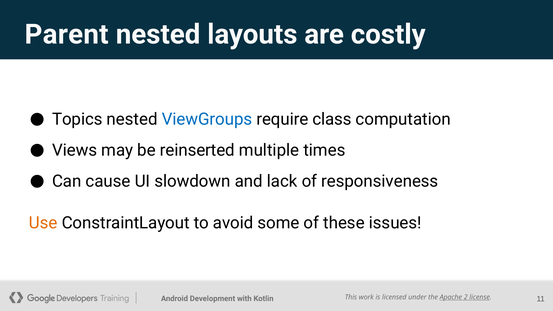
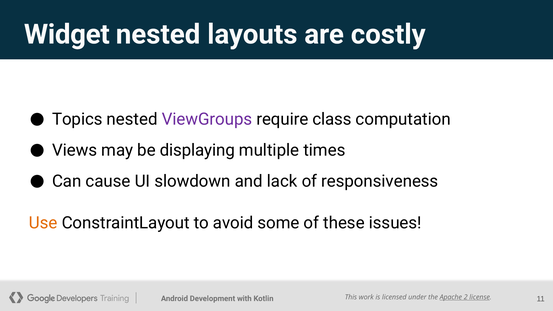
Parent: Parent -> Widget (67, 34)
ViewGroups colour: blue -> purple (207, 119)
reinserted: reinserted -> displaying (197, 150)
